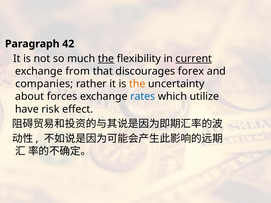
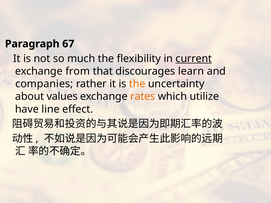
42: 42 -> 67 (68, 44)
the underline: present -> none (106, 59)
forex: forex -> learn (191, 71)
forces: forces -> values (62, 97)
rates colour: blue -> orange (143, 97)
risk: risk -> line (51, 109)
